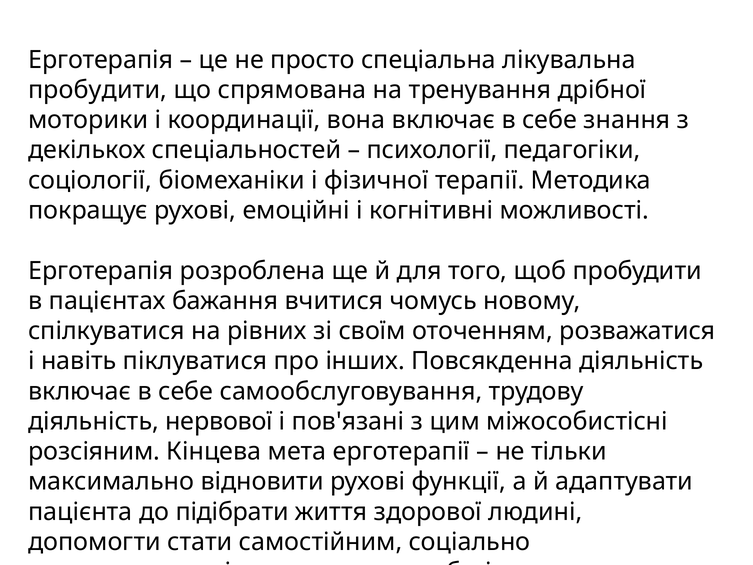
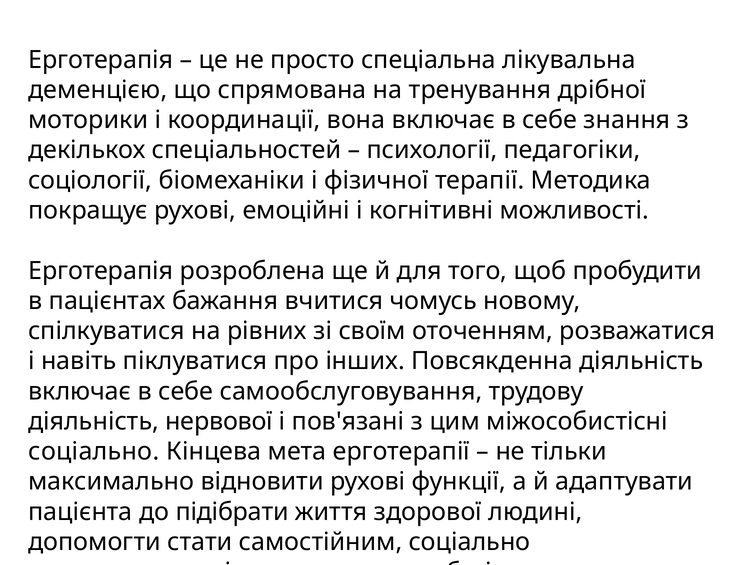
пробудити: пробудити -> деменцією (98, 90)
розсіяним: розсіяним -> соціально (94, 451)
